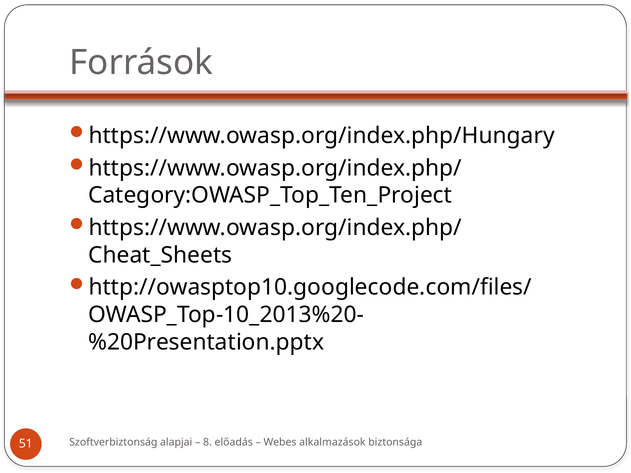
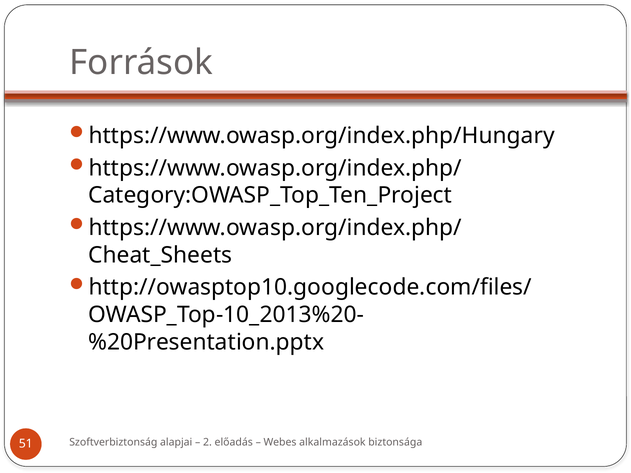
8: 8 -> 2 (207, 442)
